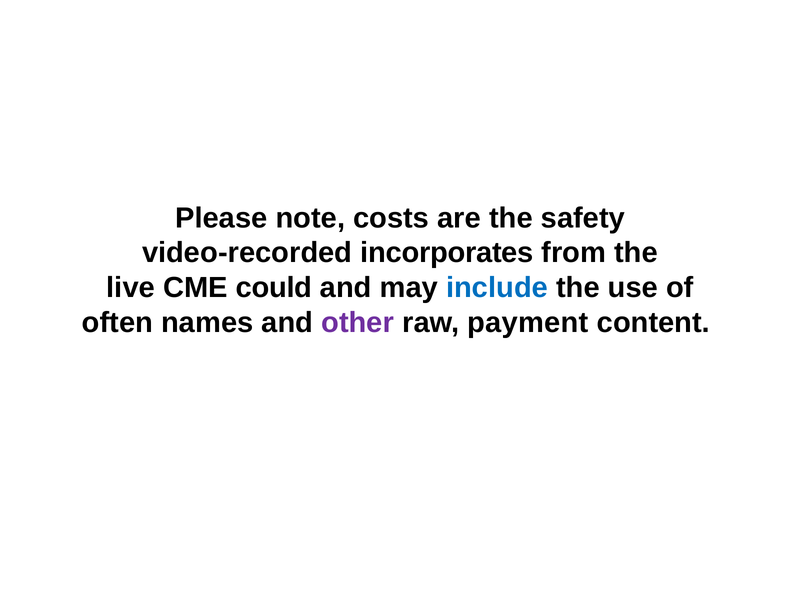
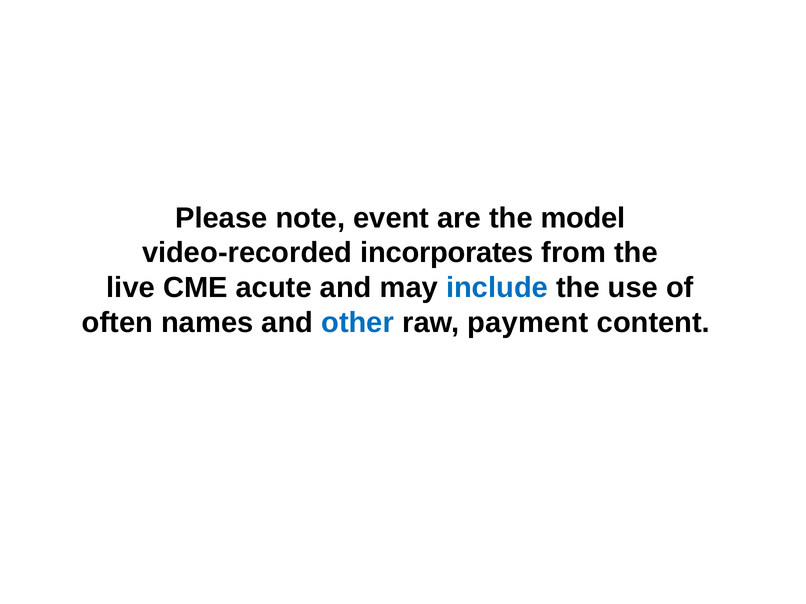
costs: costs -> event (391, 218)
safety: safety -> model (583, 218)
could: could -> acute (274, 288)
other colour: purple -> blue (358, 323)
